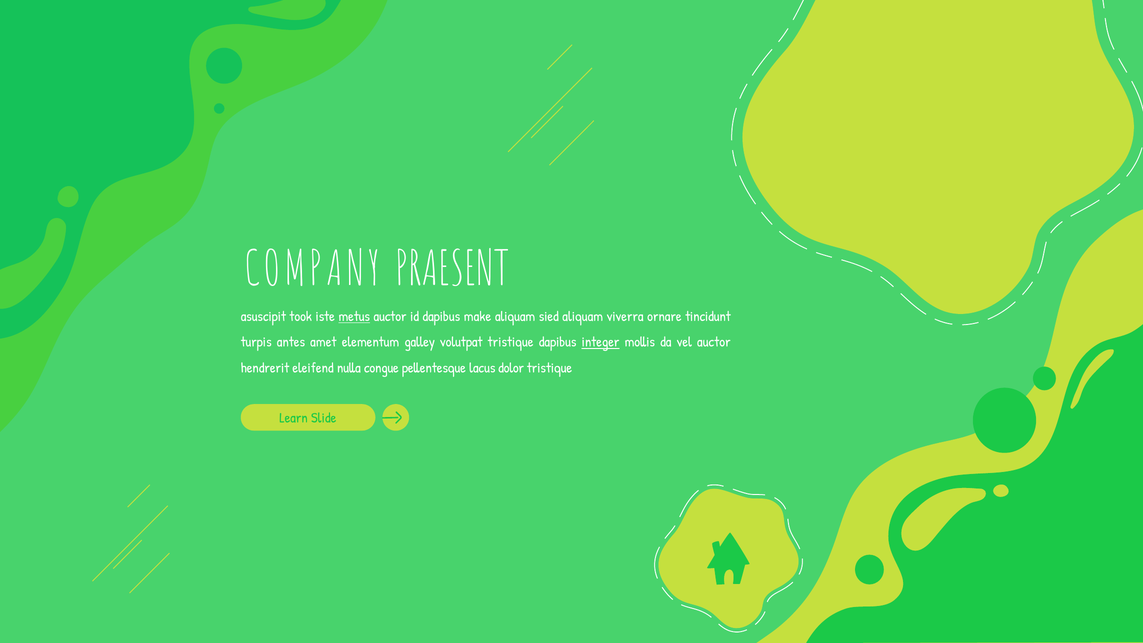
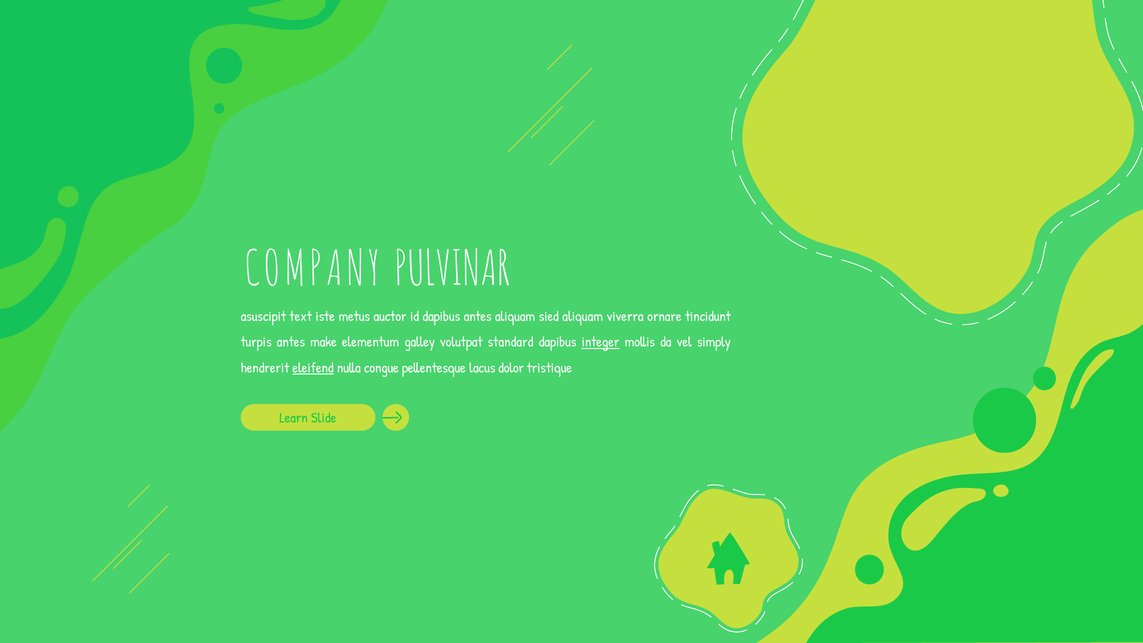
PRAESENT: PRAESENT -> PULVINAR (452, 270)
took: took -> text (301, 317)
metus underline: present -> none (354, 317)
dapibus make: make -> antes (478, 317)
amet: amet -> make (323, 342)
volutpat tristique: tristique -> standard (511, 342)
vel auctor: auctor -> simply (714, 342)
eleifend underline: none -> present (313, 368)
